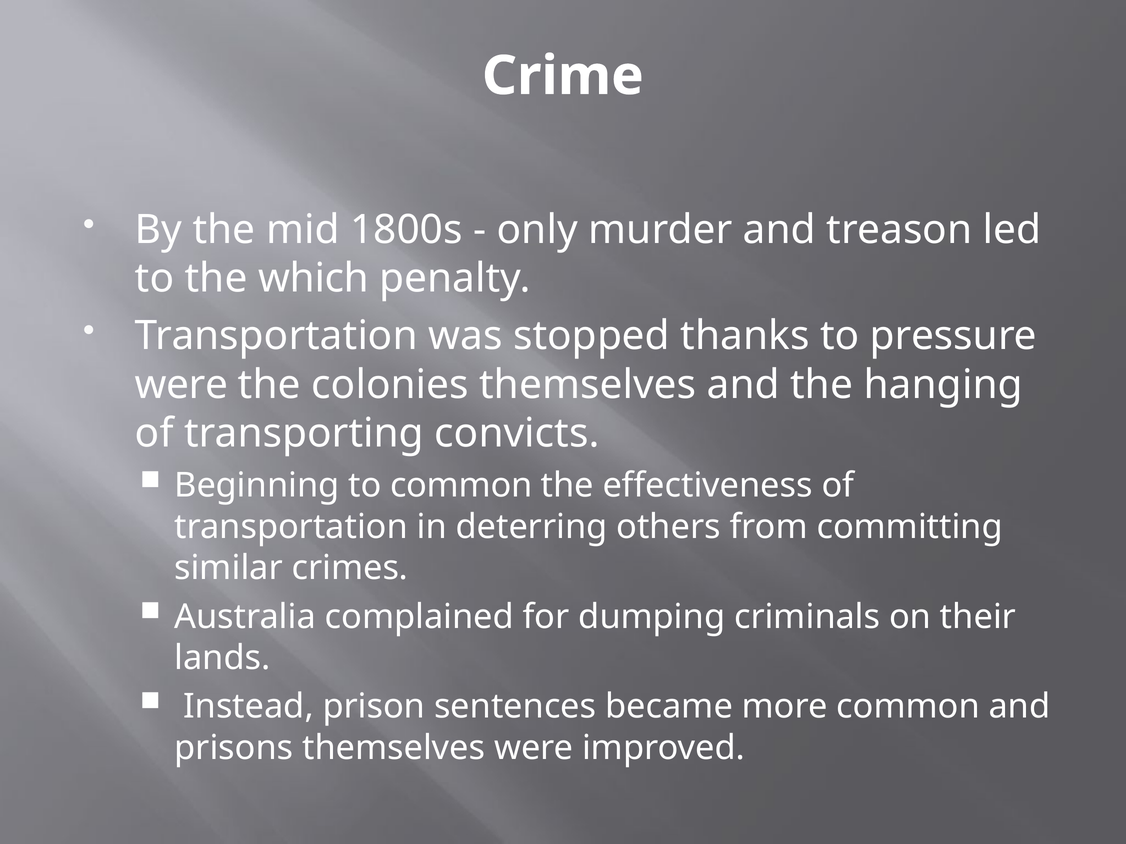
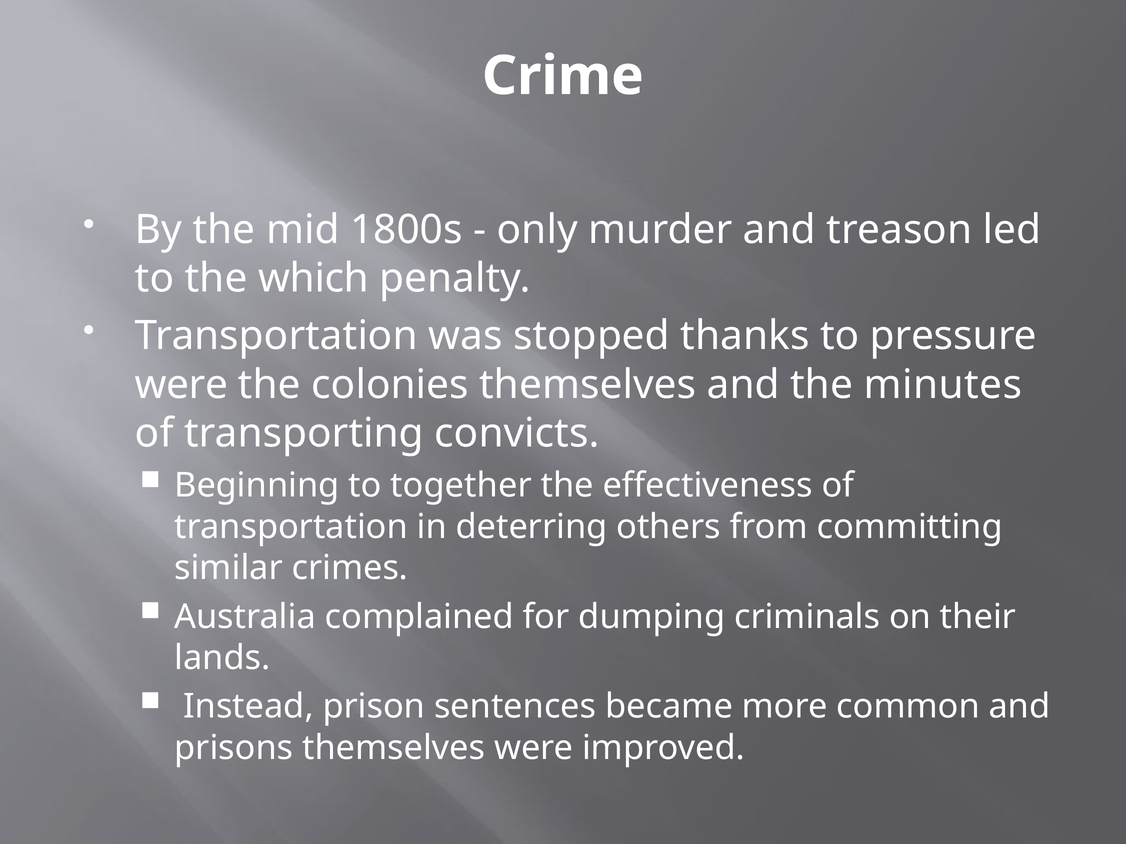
hanging: hanging -> minutes (943, 385)
to common: common -> together (461, 486)
